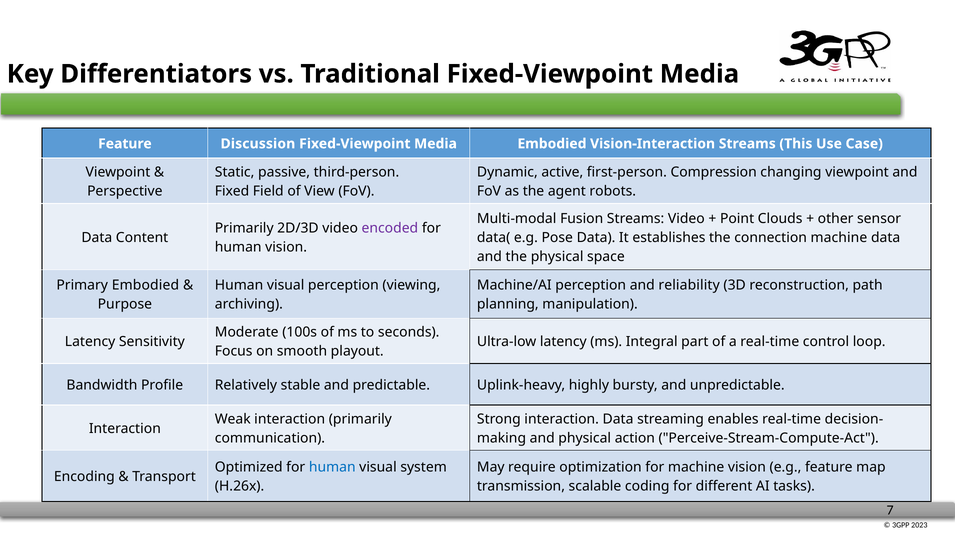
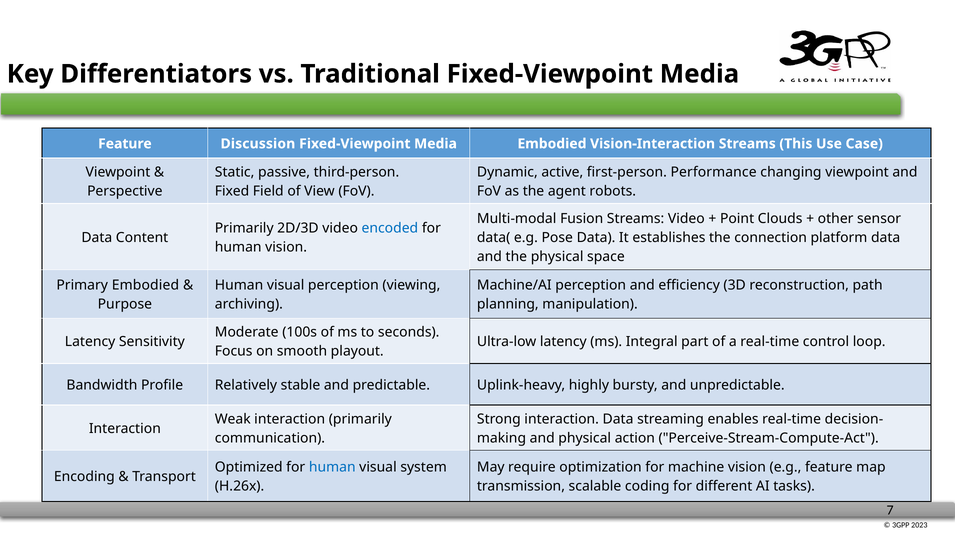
Compression: Compression -> Performance (714, 172)
encoded colour: purple -> blue (390, 228)
connection machine: machine -> platform (839, 238)
reliability: reliability -> efficiency (689, 285)
